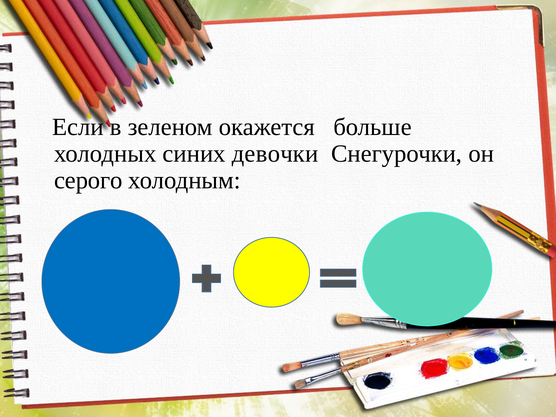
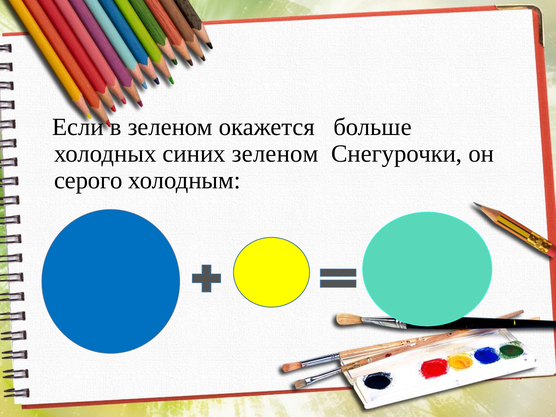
синих девочки: девочки -> зеленом (275, 154)
